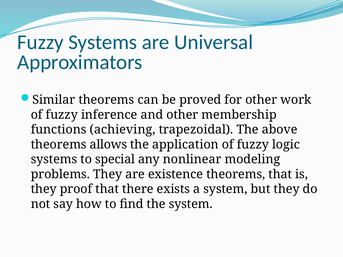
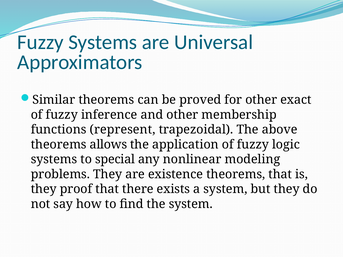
work: work -> exact (296, 100)
achieving: achieving -> represent (123, 130)
